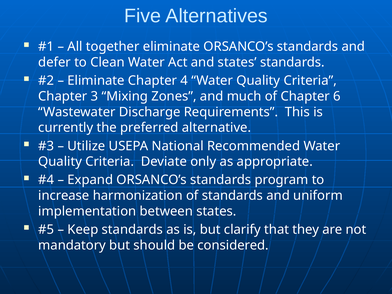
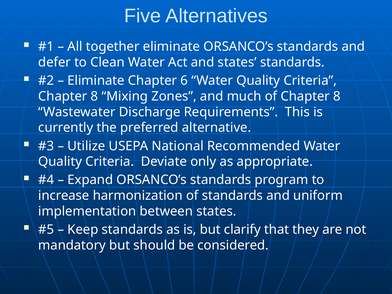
4: 4 -> 6 (184, 81)
3: 3 -> 8 (94, 96)
of Chapter 6: 6 -> 8 (337, 96)
